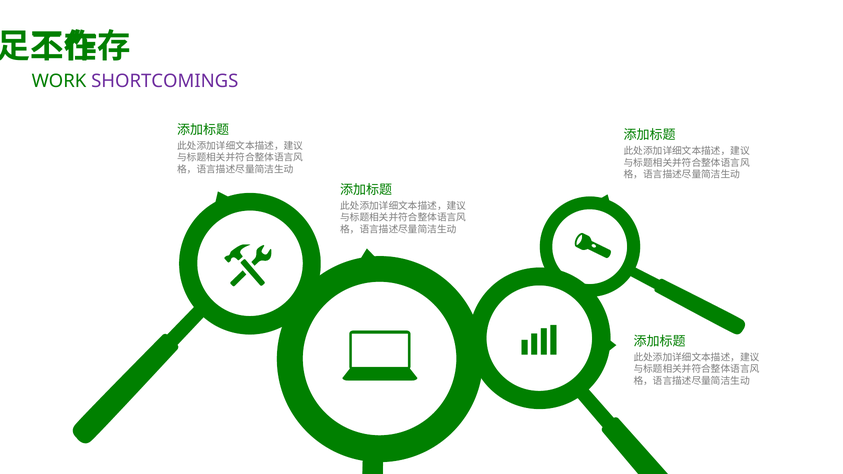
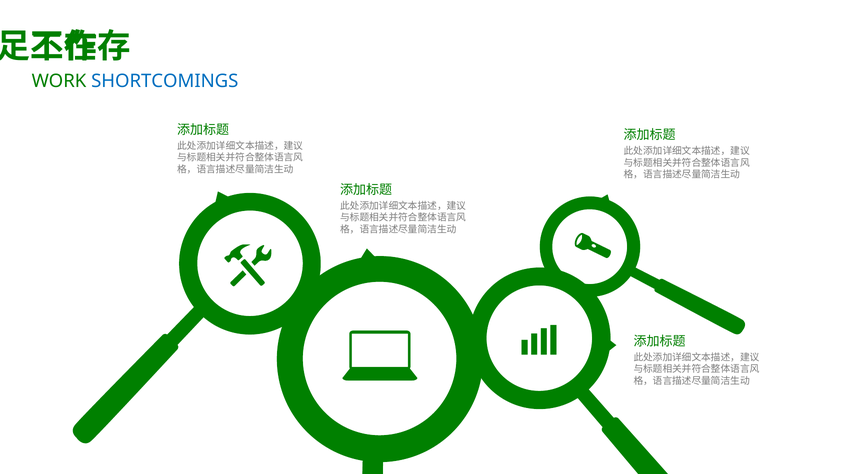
SHORTCOMINGS colour: purple -> blue (165, 81)
